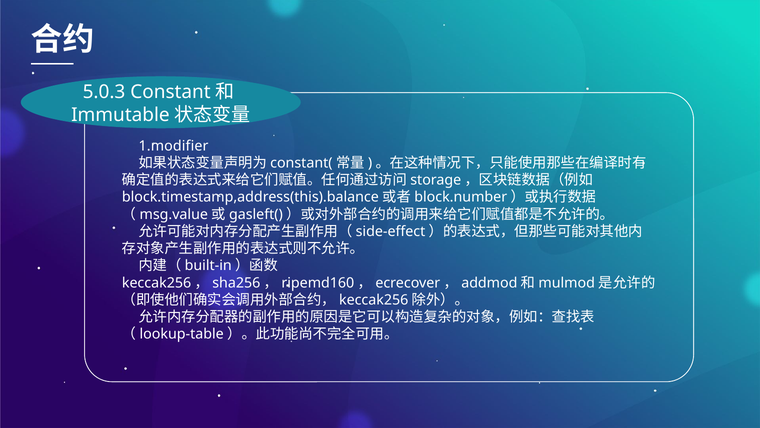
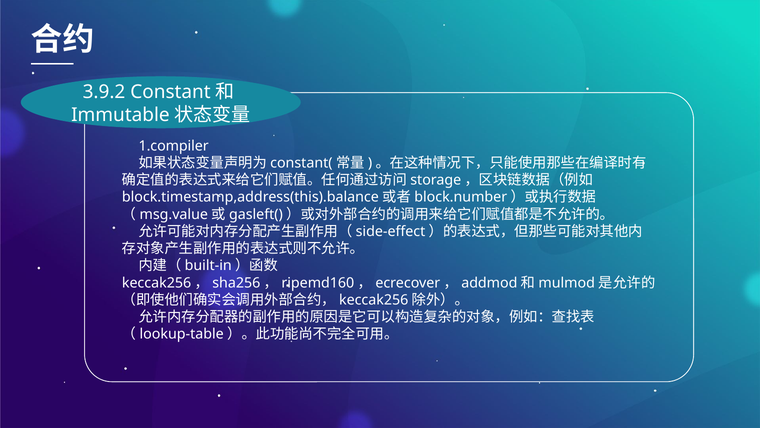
5.0.3: 5.0.3 -> 3.9.2 (104, 92)
1.modifier: 1.modifier -> 1.compiler (174, 146)
